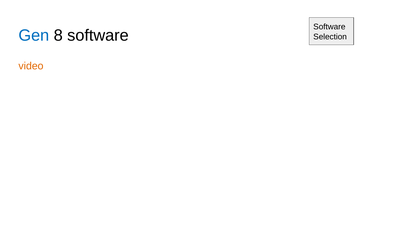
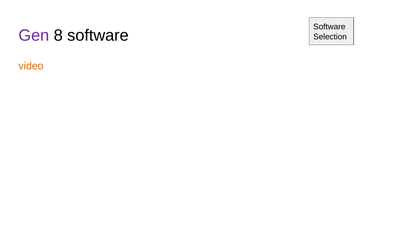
Gen colour: blue -> purple (34, 35)
